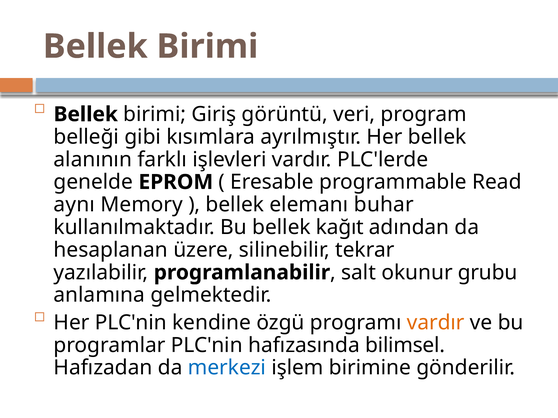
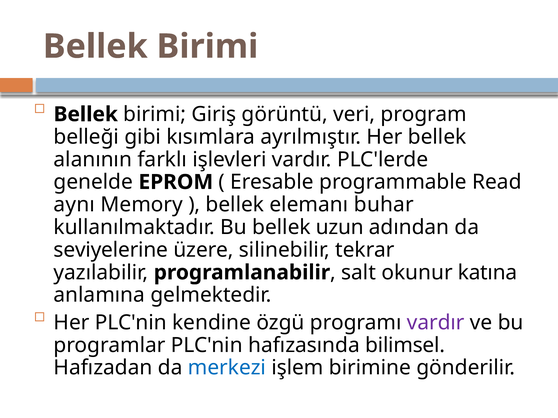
kağıt: kağıt -> uzun (340, 228)
hesaplanan: hesaplanan -> seviyelerine (111, 250)
grubu: grubu -> katına (488, 273)
vardır colour: orange -> purple (436, 323)
